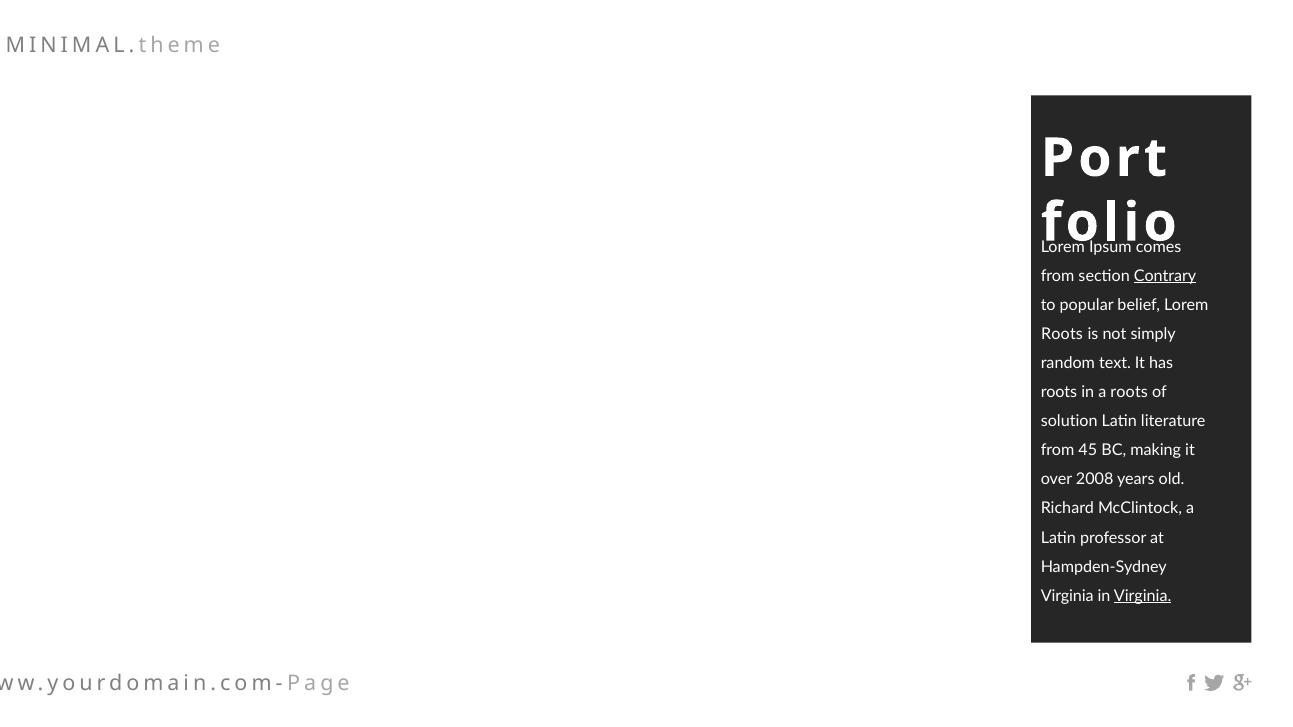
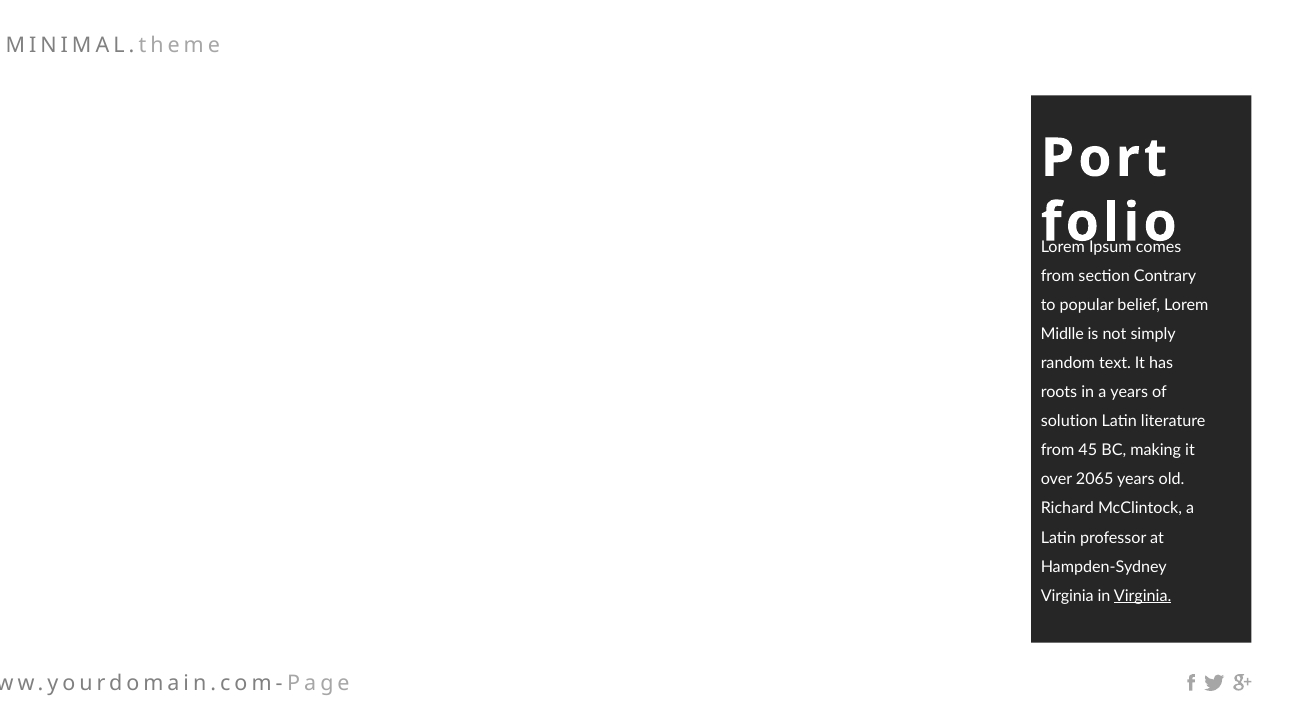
Contrary underline: present -> none (1165, 276)
Roots: Roots -> Midlle (1062, 334)
a roots: roots -> years (1129, 392)
2008: 2008 -> 2065 (1095, 480)
